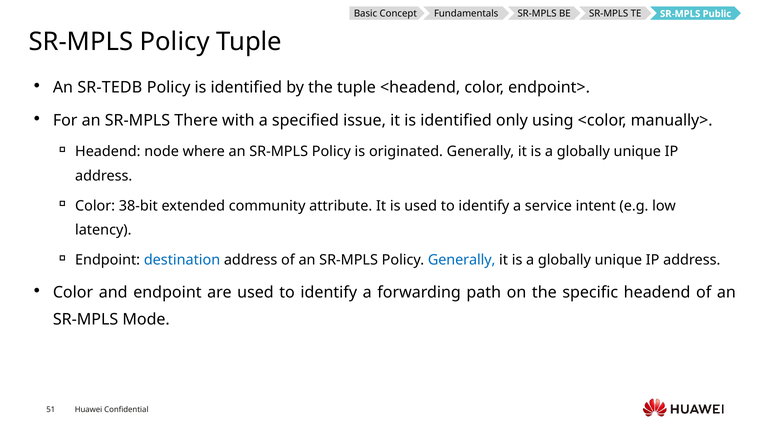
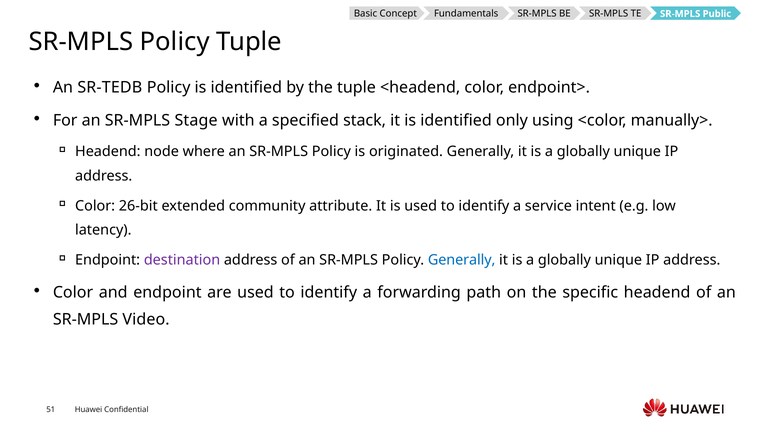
There: There -> Stage (196, 121)
issue: issue -> stack (365, 121)
38-bit: 38-bit -> 26-bit (138, 206)
destination colour: blue -> purple (182, 260)
Mode: Mode -> Video (146, 319)
